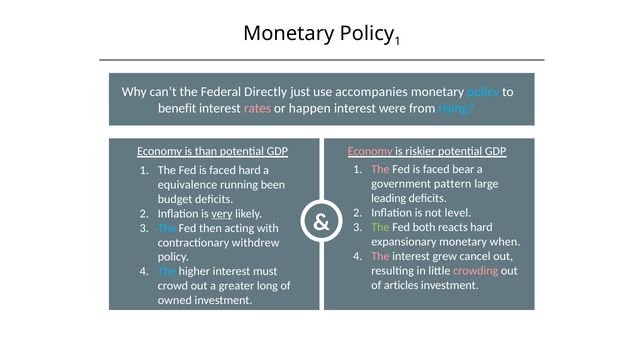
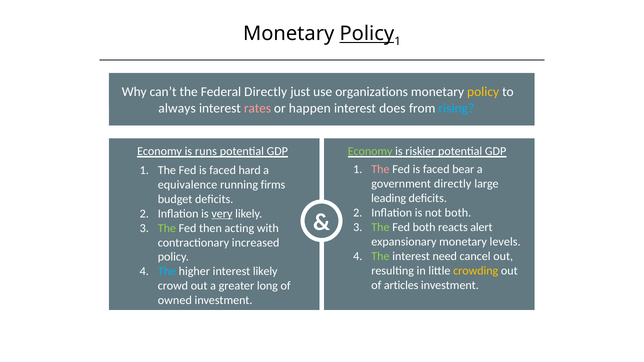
Policy underline: none -> present (367, 34)
accompanies: accompanies -> organizations (372, 92)
policy colour: light blue -> yellow (483, 92)
benefit: benefit -> always (177, 108)
were: were -> does (392, 108)
than: than -> runs (206, 152)
Economy colour: pink -> light green (370, 152)
government pattern: pattern -> directly (453, 184)
been: been -> firms (273, 185)
not level: level -> both (458, 213)
reacts hard: hard -> alert (481, 227)
The colour: light blue -> light green (167, 228)
when: when -> levels (505, 242)
withdrew: withdrew -> increased (256, 243)
The colour: pink -> light green (380, 256)
grew: grew -> need (445, 256)
crowding colour: pink -> yellow (476, 271)
interest must: must -> likely (265, 272)
